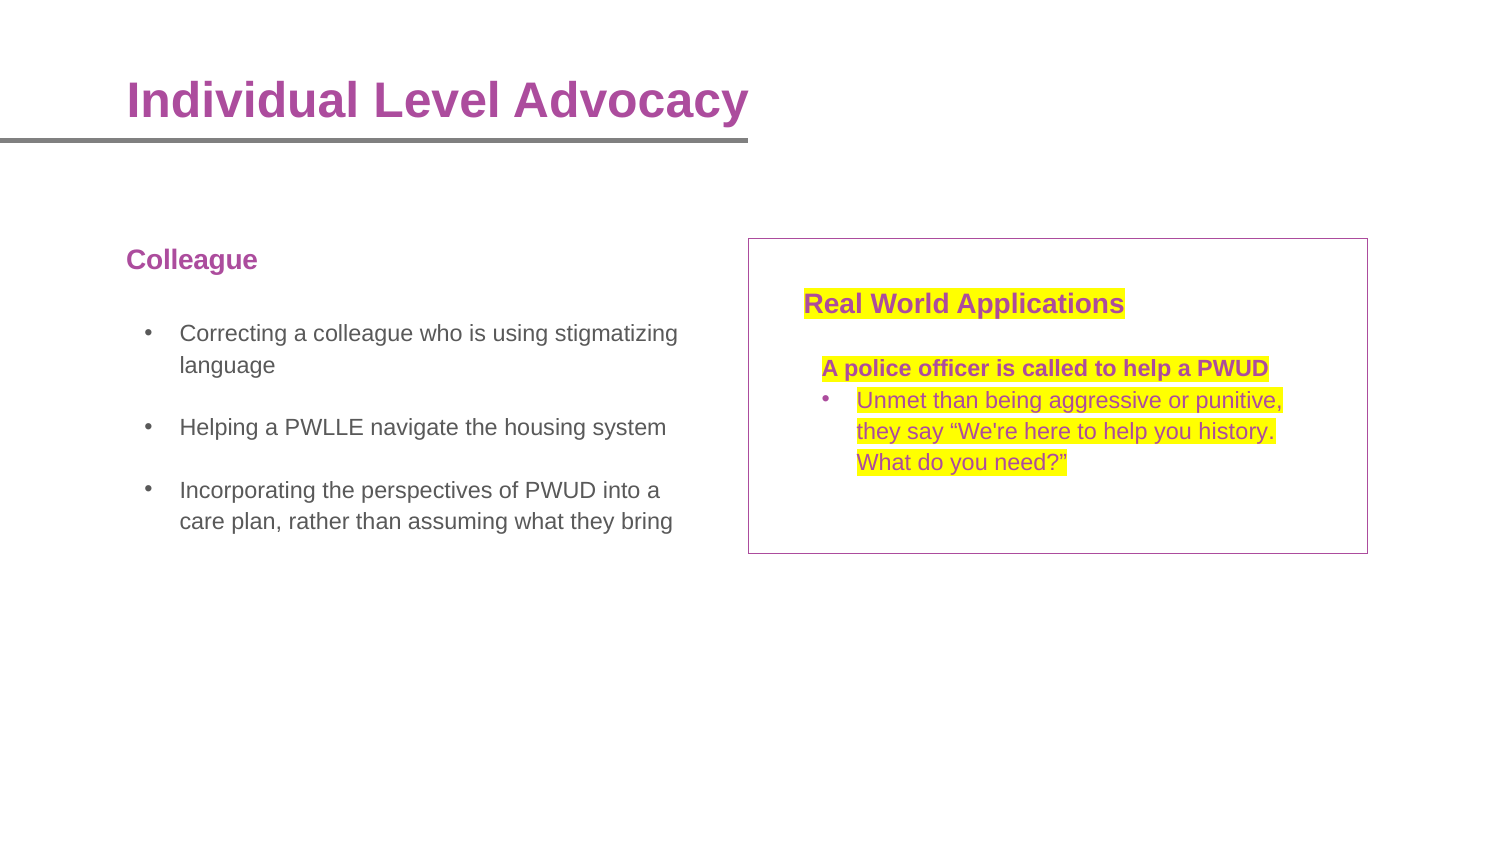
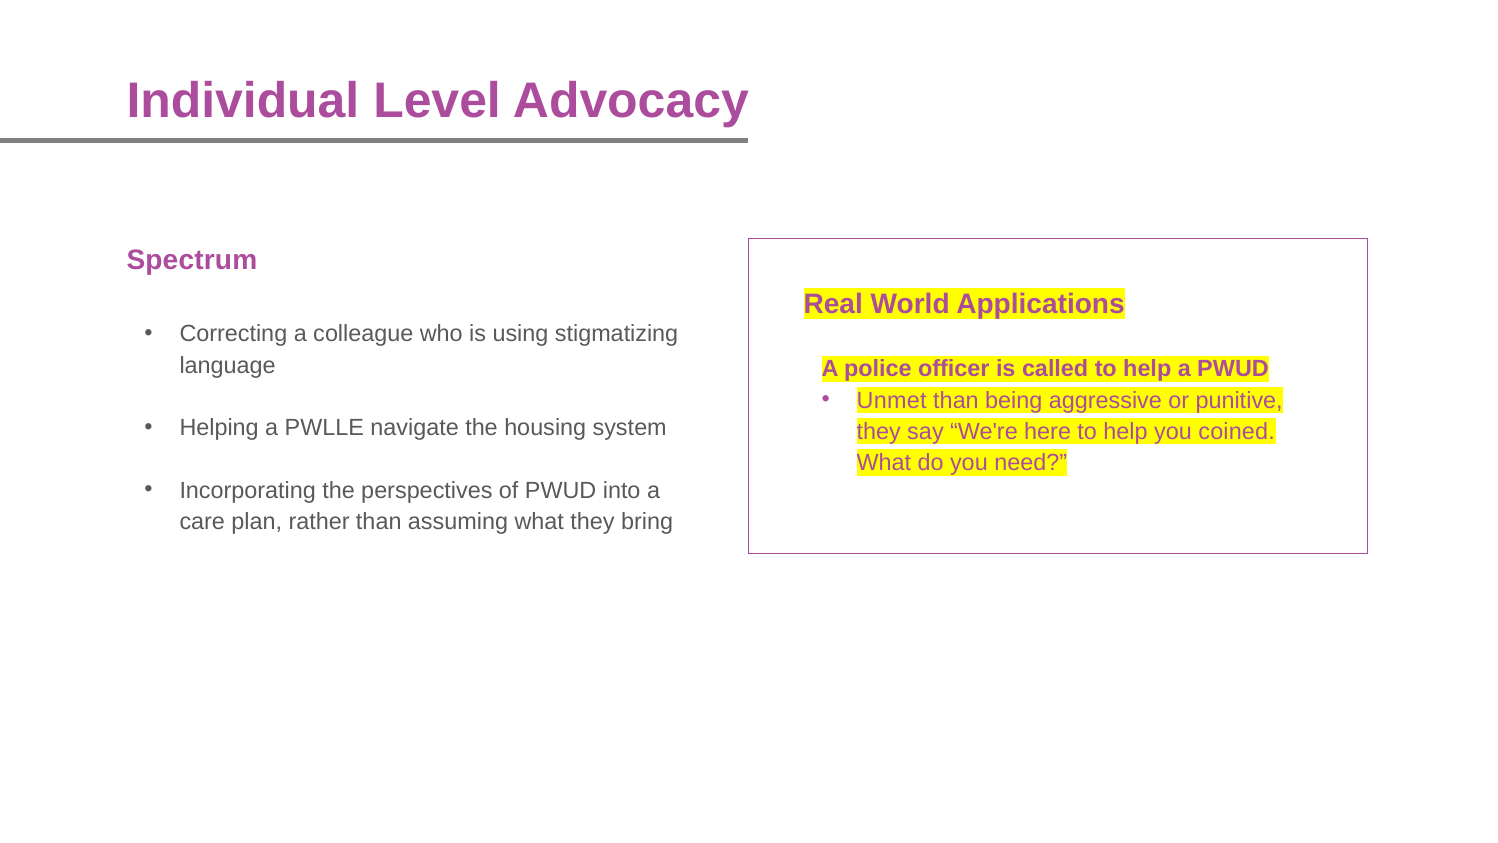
Colleague: Colleague -> Spectrum (192, 260)
history: history -> coined (1237, 431)
